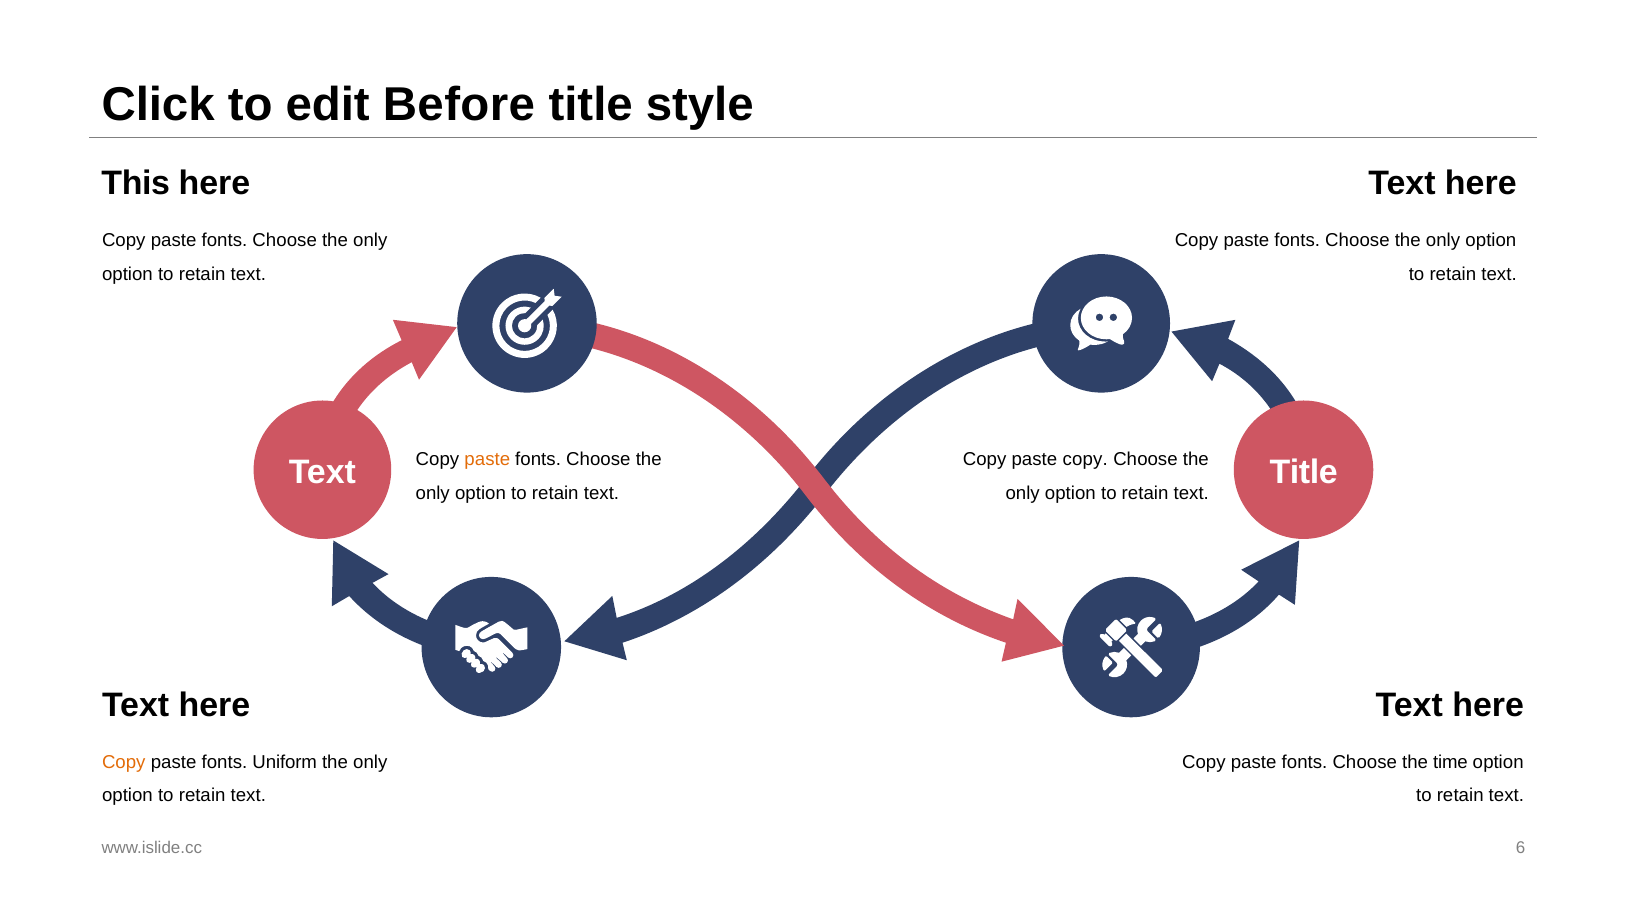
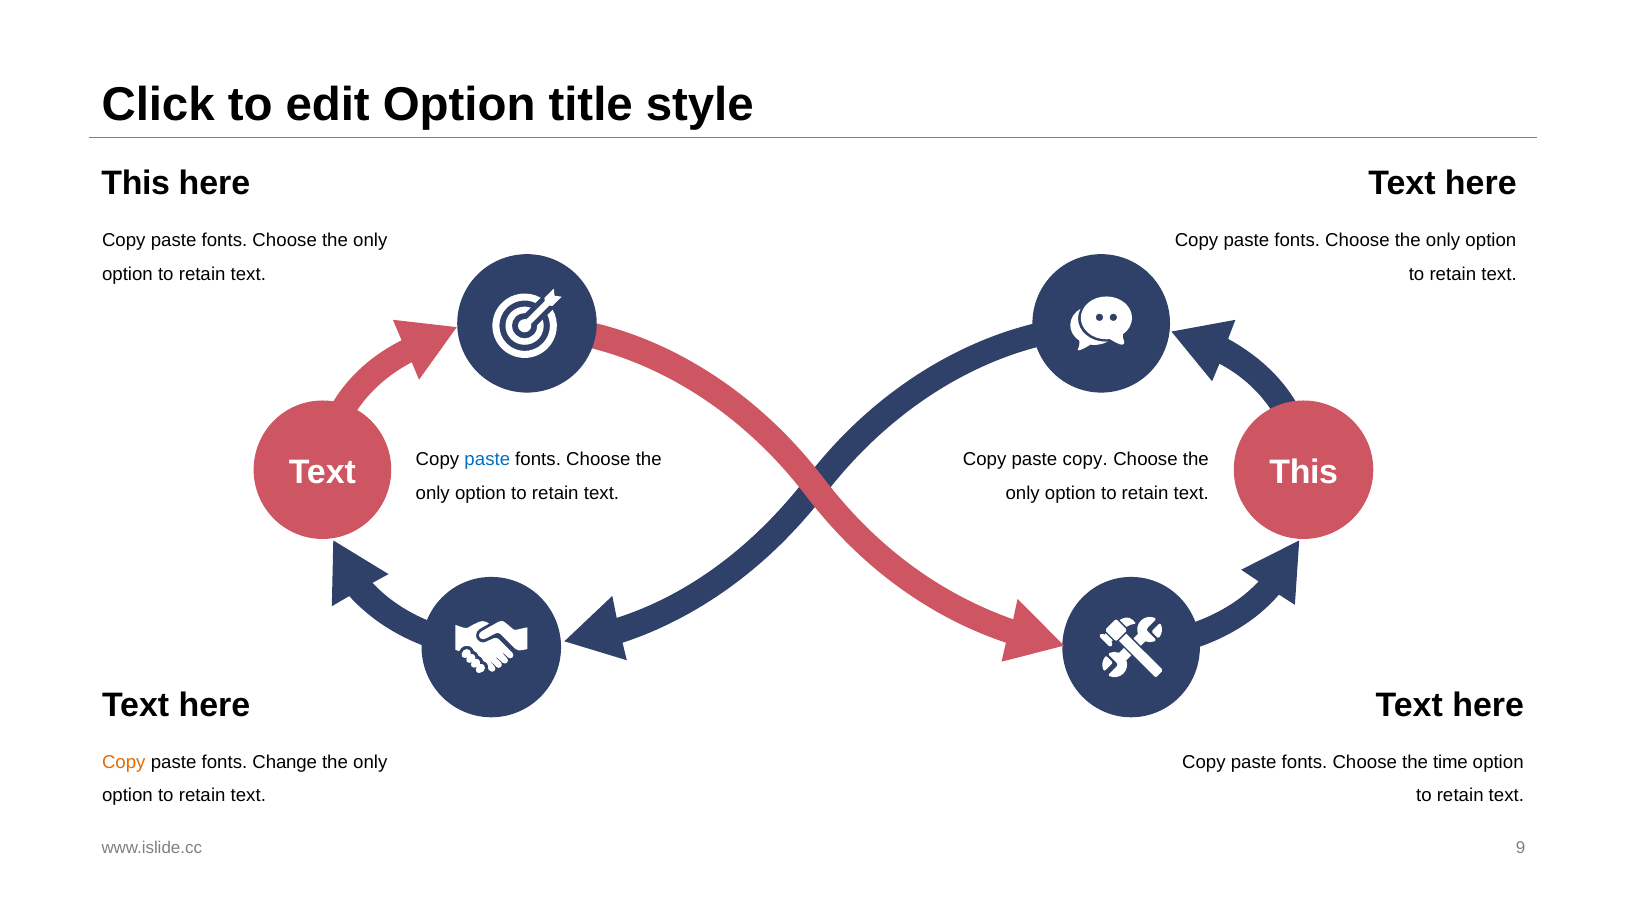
edit Before: Before -> Option (459, 105)
paste colour: orange -> blue (487, 460)
Title: Title -> This (1304, 472)
Uniform: Uniform -> Change (285, 762)
6: 6 -> 9 (1520, 848)
